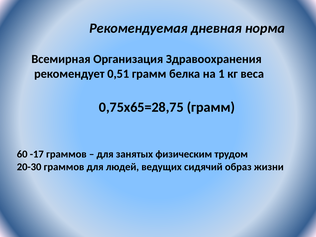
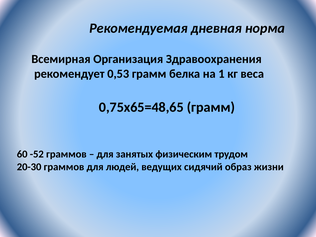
0,51: 0,51 -> 0,53 (118, 74)
0,75х65=28,75: 0,75х65=28,75 -> 0,75х65=48,65 (141, 107)
-17: -17 -> -52 (37, 154)
